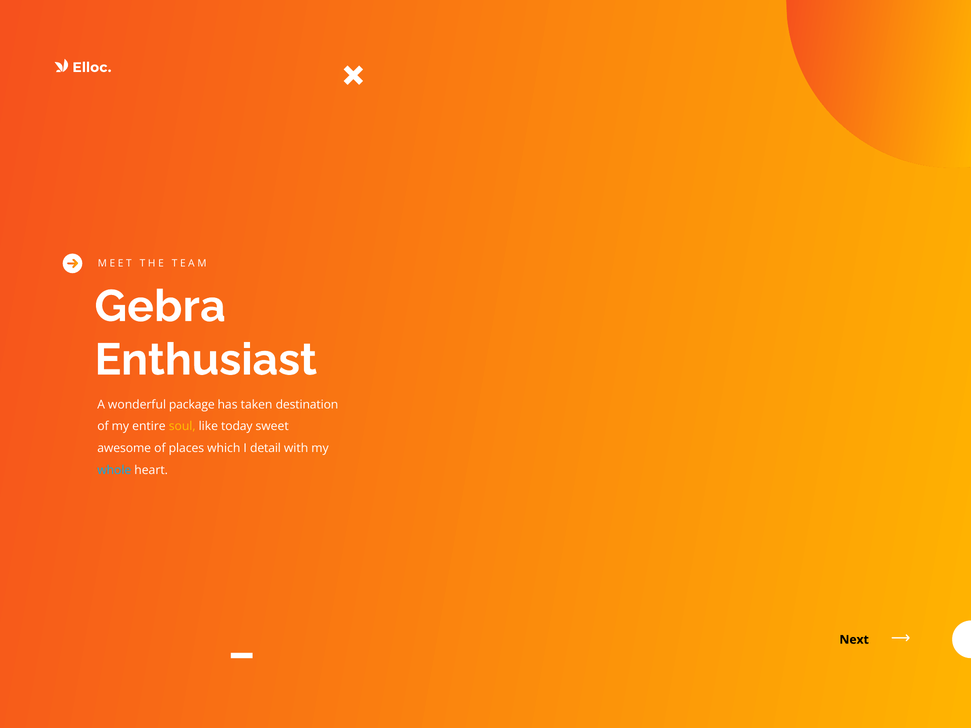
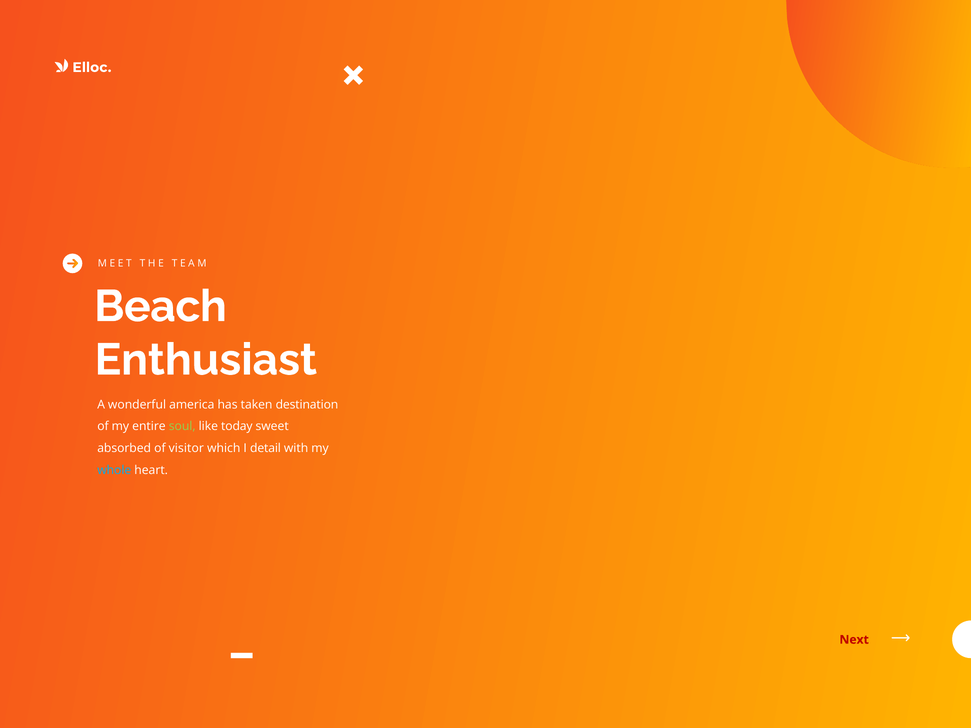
Gebra: Gebra -> Beach (160, 307)
package: package -> america (192, 405)
soul colour: yellow -> light green (182, 427)
awesome: awesome -> absorbed (124, 448)
places: places -> visitor (186, 448)
Next colour: black -> red (854, 640)
